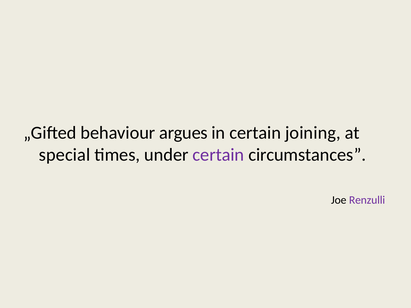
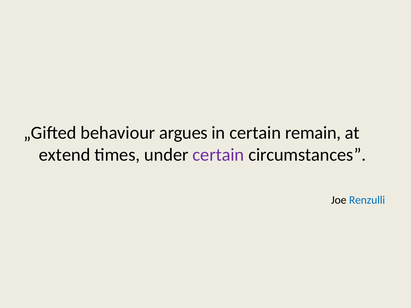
joining: joining -> remain (313, 133)
special: special -> extend (65, 155)
Renzulli colour: purple -> blue (367, 200)
